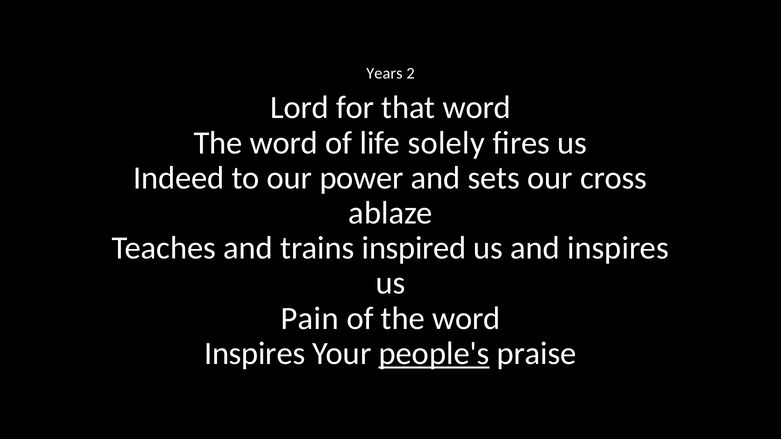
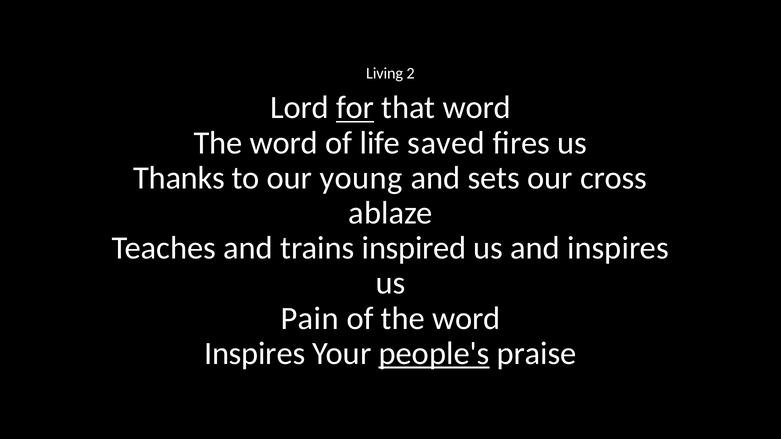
Years: Years -> Living (385, 73)
for underline: none -> present (355, 108)
solely: solely -> saved (446, 143)
Indeed: Indeed -> Thanks (179, 178)
power: power -> young (361, 178)
